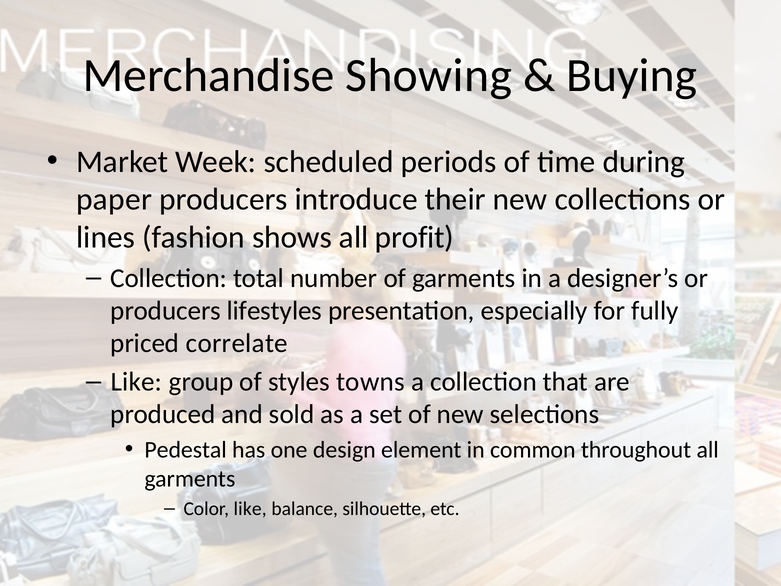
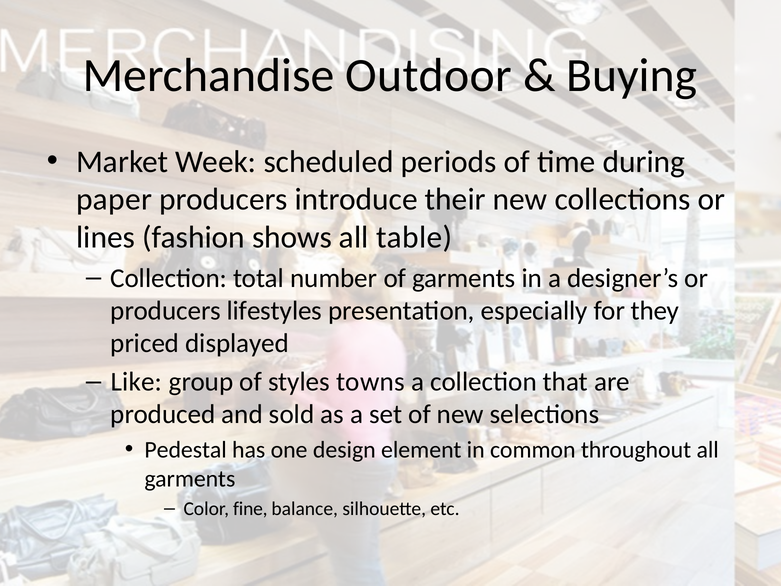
Showing: Showing -> Outdoor (429, 76)
profit: profit -> table (414, 237)
fully: fully -> they (655, 311)
correlate: correlate -> displayed (237, 343)
Color like: like -> fine (250, 509)
